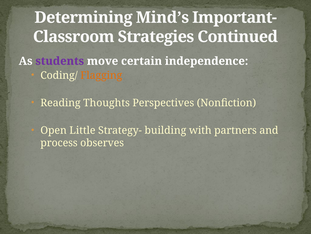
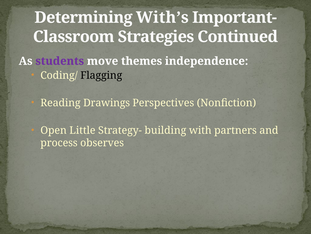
Mind’s: Mind’s -> With’s (162, 17)
certain: certain -> themes (142, 61)
Flagging colour: orange -> black (101, 75)
Thoughts: Thoughts -> Drawings (107, 103)
